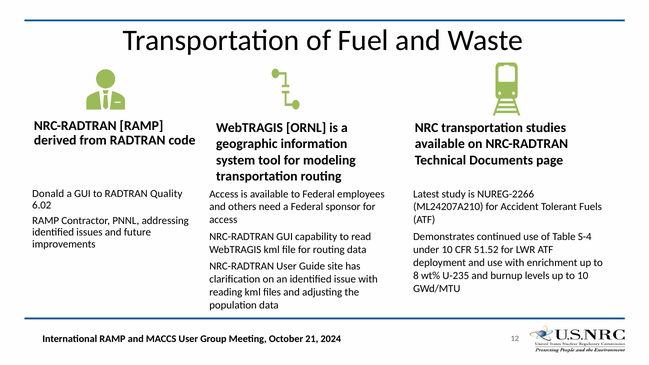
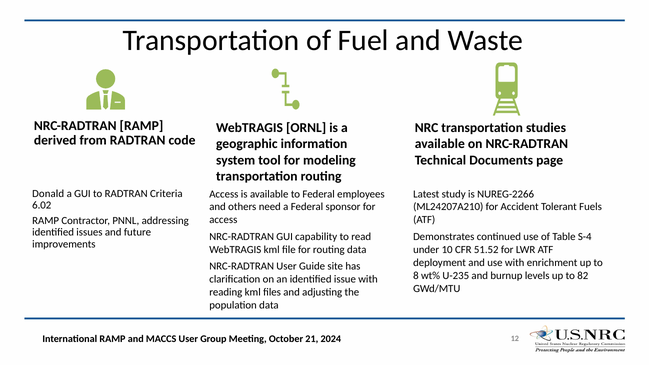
Quality: Quality -> Criteria (166, 194)
to 10: 10 -> 82 (583, 276)
